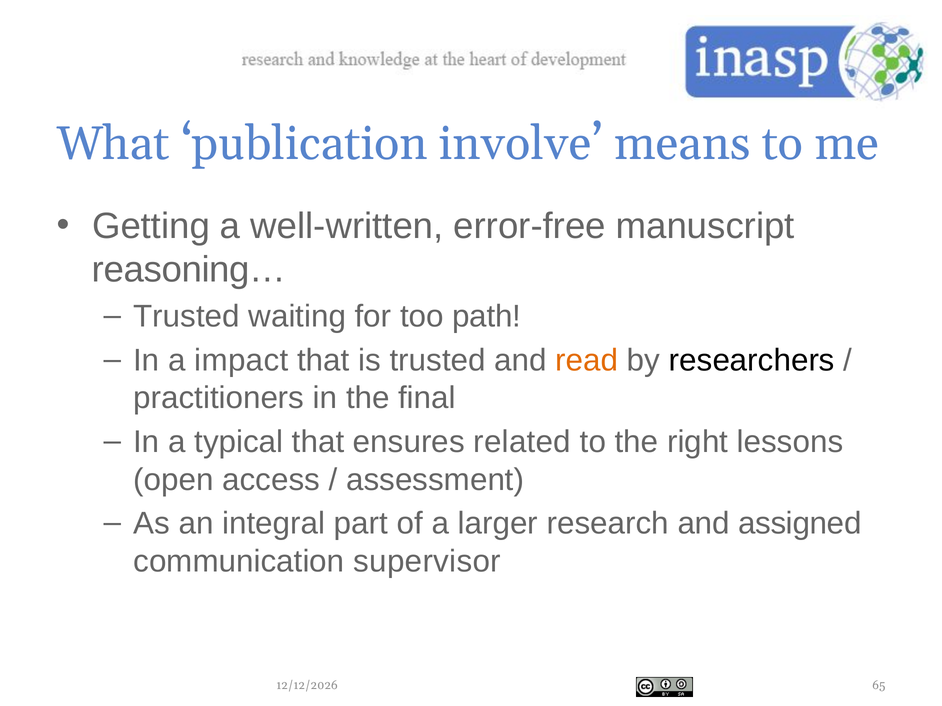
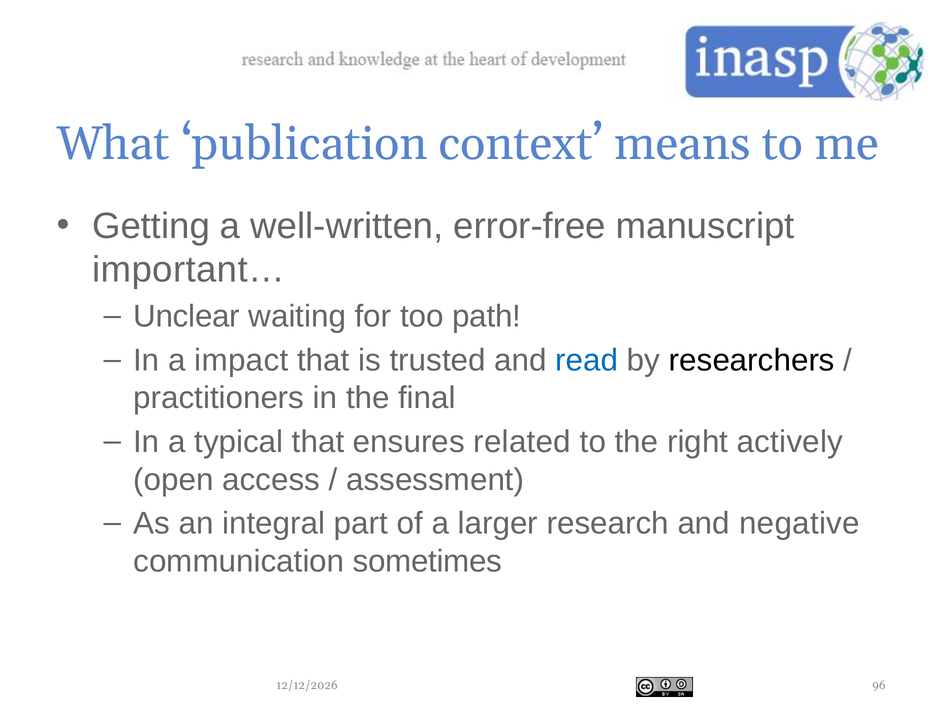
involve: involve -> context (521, 144)
reasoning…: reasoning… -> important… (188, 270)
Trusted: Trusted -> Unclear (187, 317)
read colour: orange -> blue (587, 361)
lessons: lessons -> actively (790, 442)
assigned: assigned -> negative (799, 524)
supervisor: supervisor -> sometimes (427, 562)
65: 65 -> 96 (879, 686)
